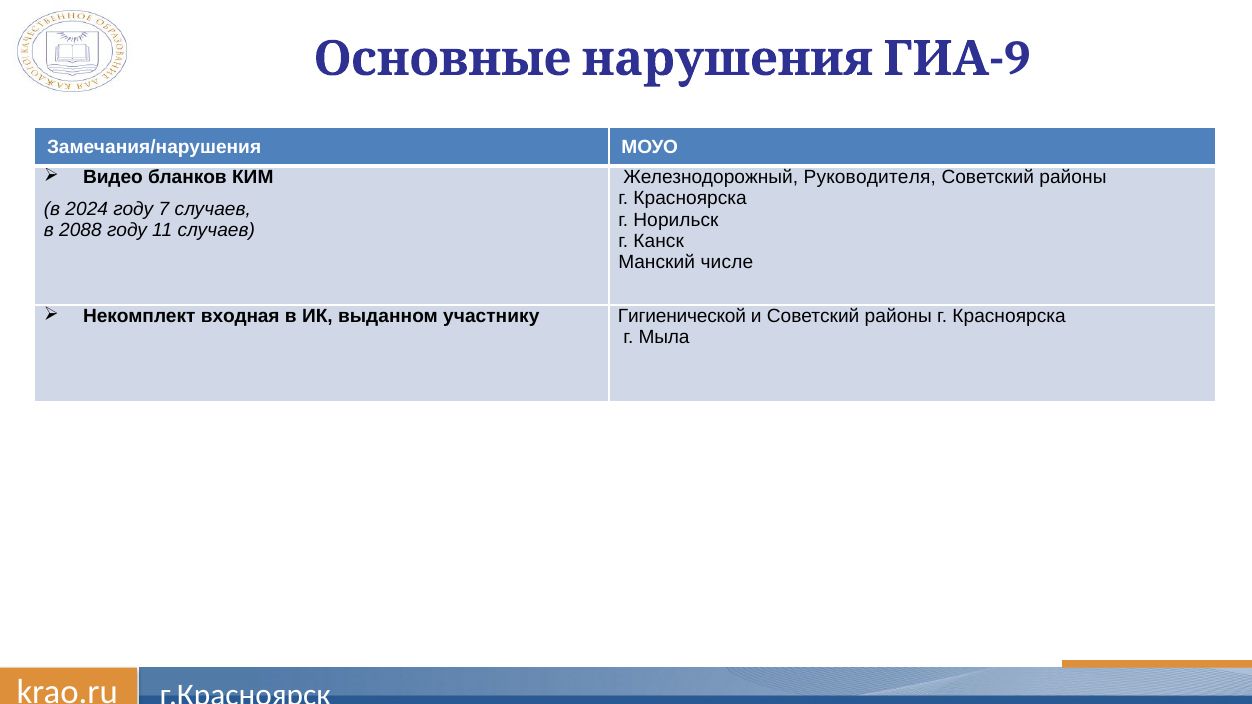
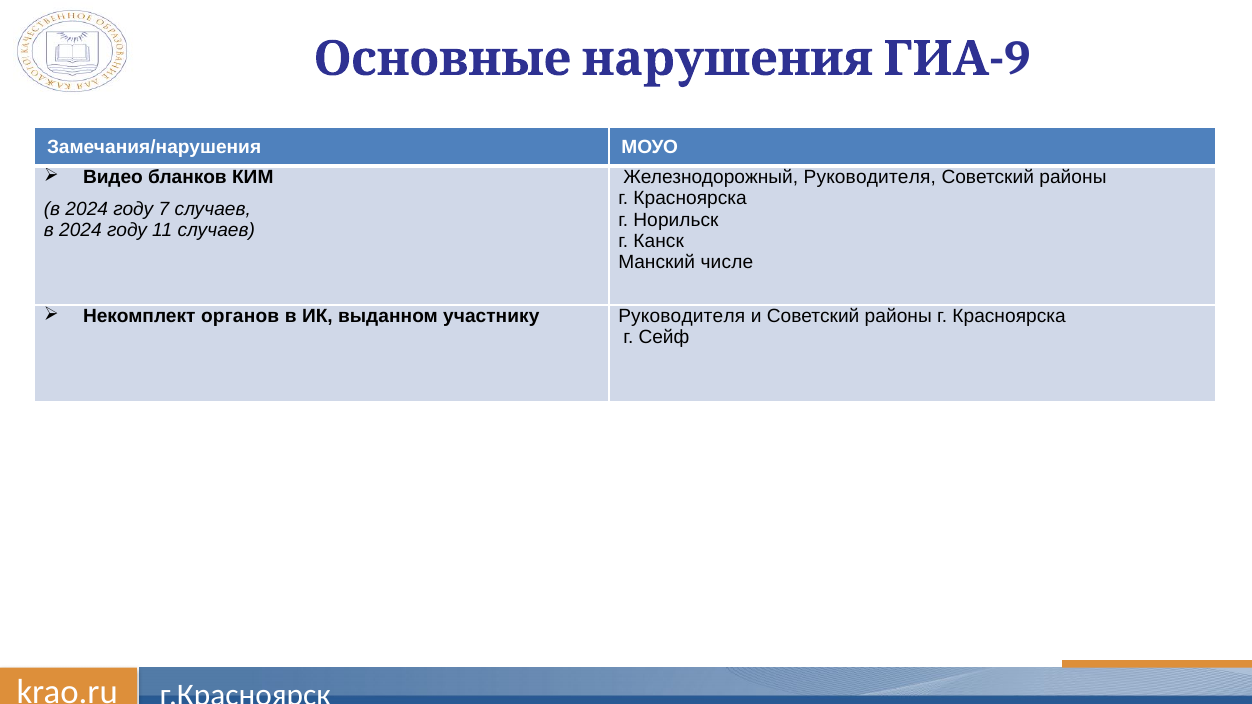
2088: 2088 -> 2024 (80, 230)
входная: входная -> органов (240, 316)
участнику Гигиенической: Гигиенической -> Руководителя (682, 316)
Мыла: Мыла -> Сейф (664, 337)
